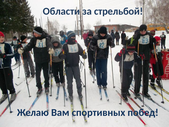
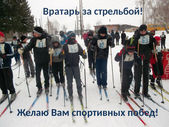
Области: Области -> Вратарь (61, 11)
